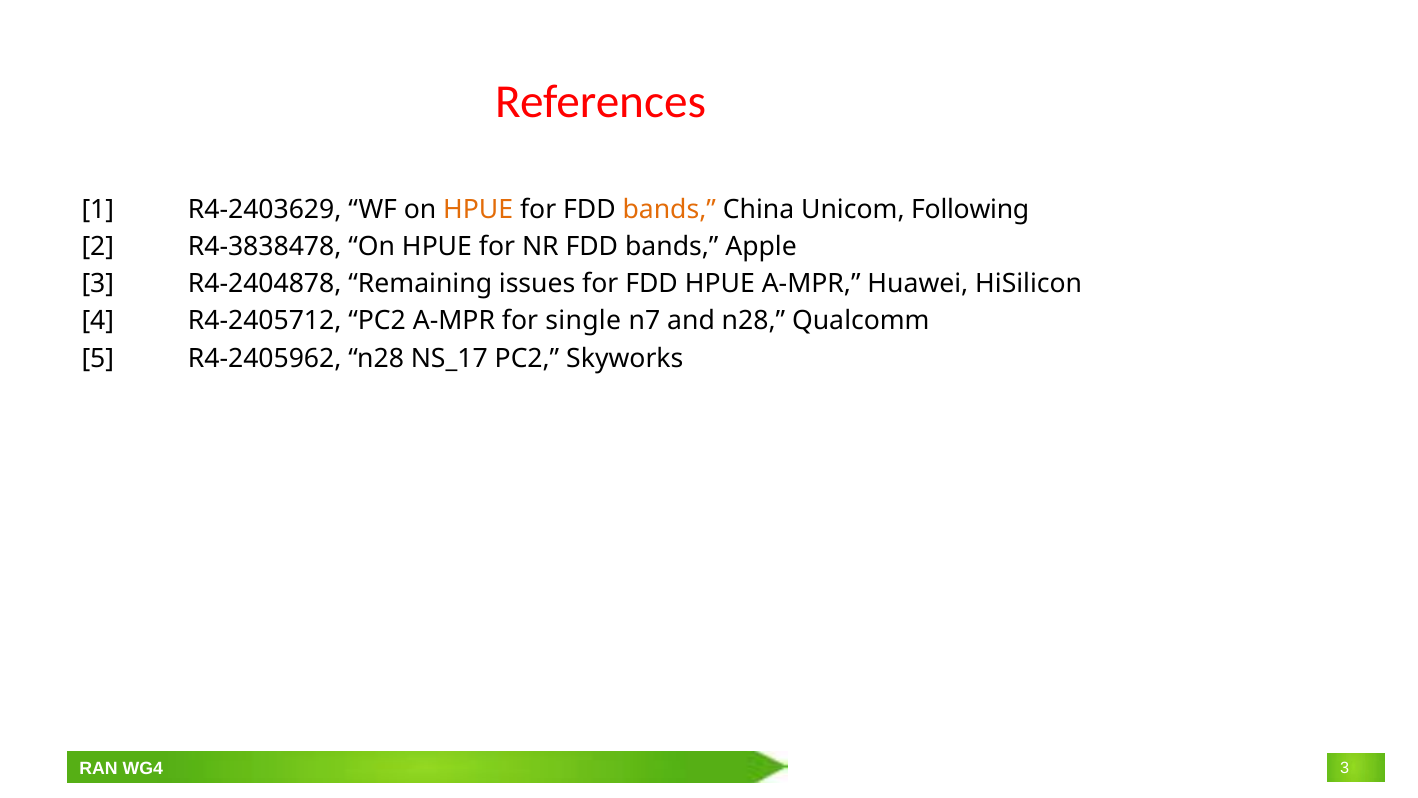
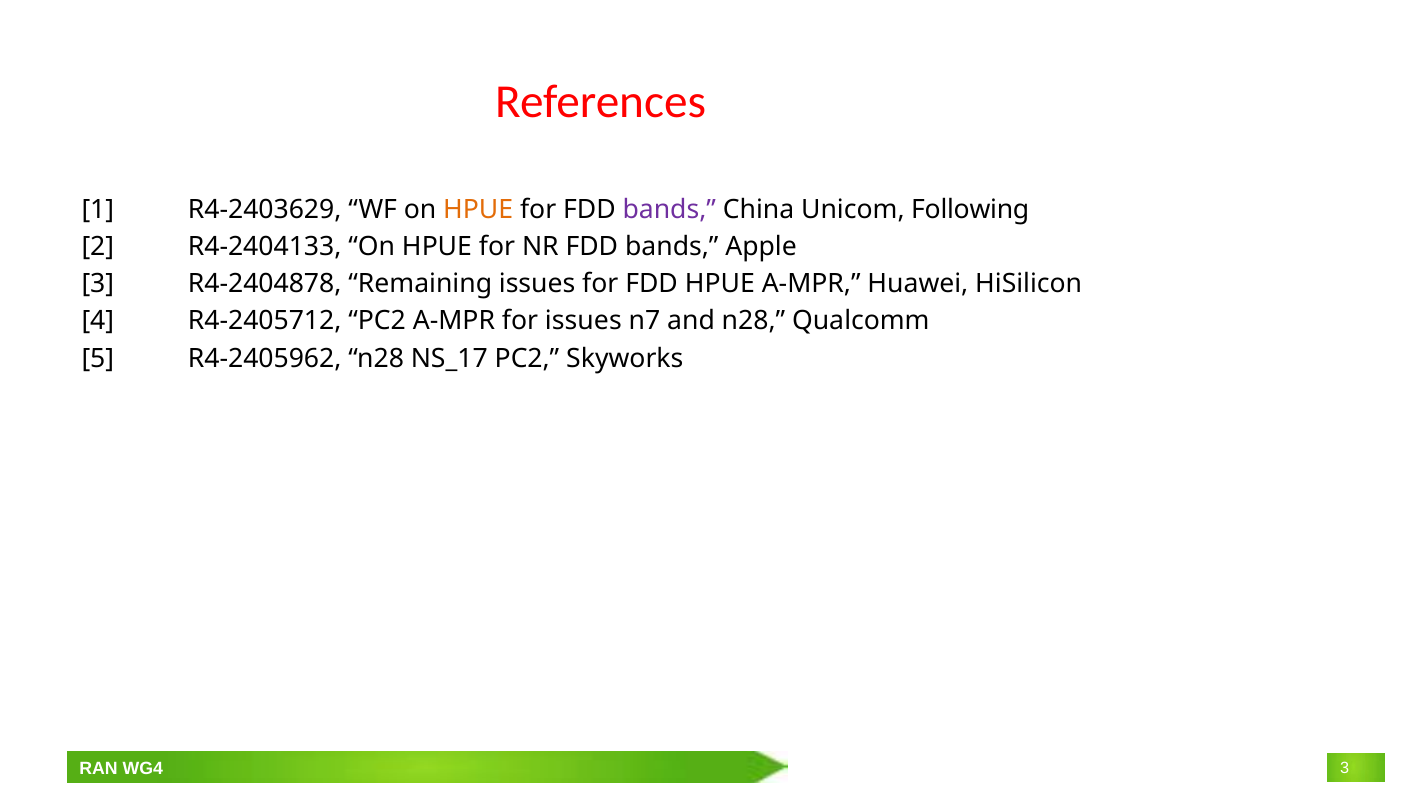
bands colour: orange -> purple (669, 209)
R4-3838478: R4-3838478 -> R4-2404133 (265, 246)
for single: single -> issues (583, 321)
